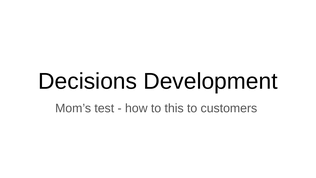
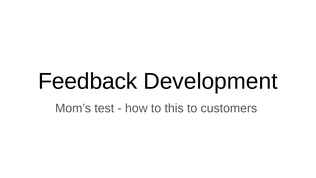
Decisions: Decisions -> Feedback (88, 81)
